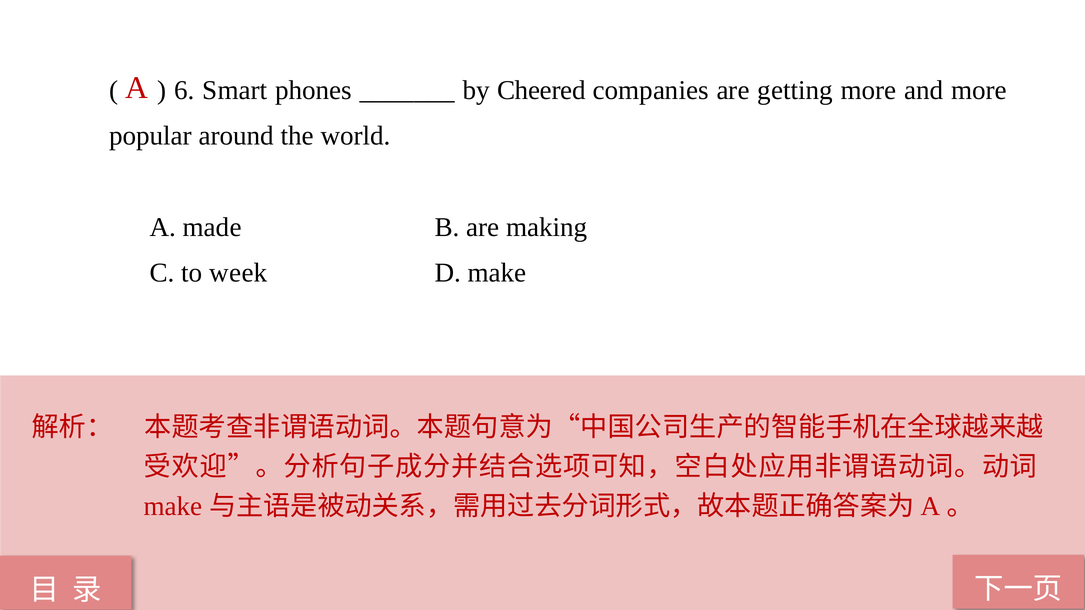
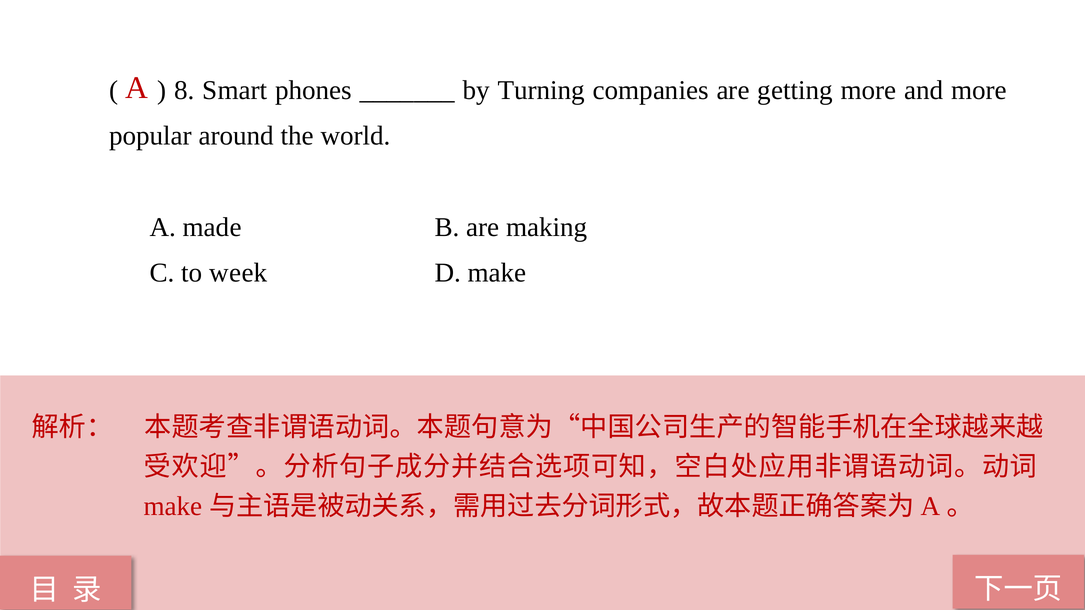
6: 6 -> 8 (184, 91)
Cheered: Cheered -> Turning (541, 91)
